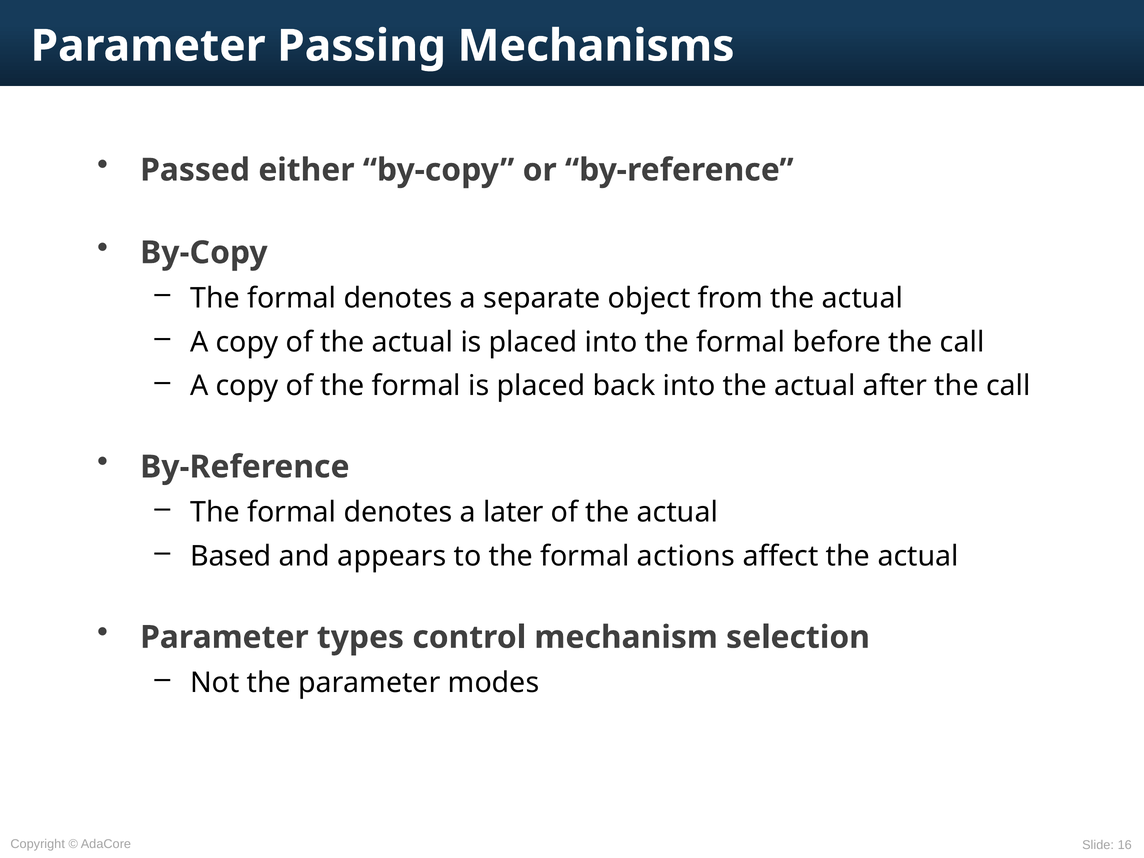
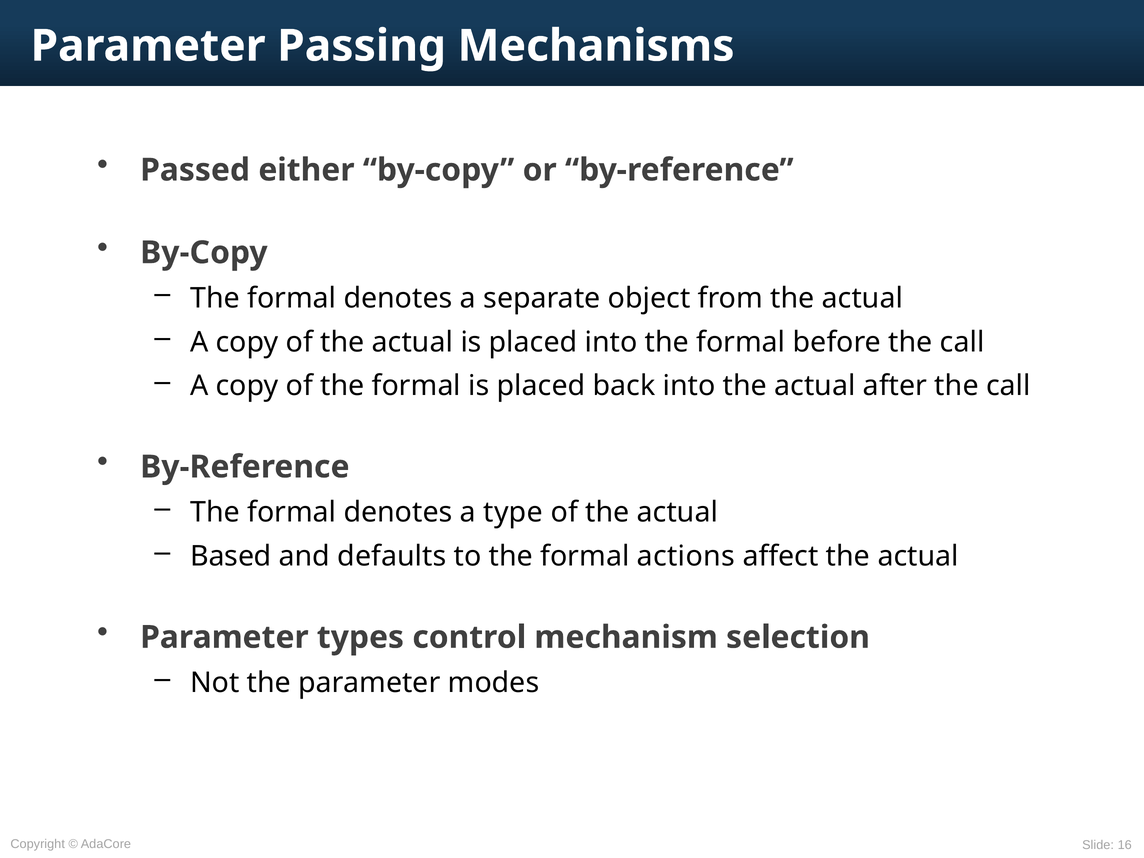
later: later -> type (513, 512)
appears: appears -> defaults (392, 556)
